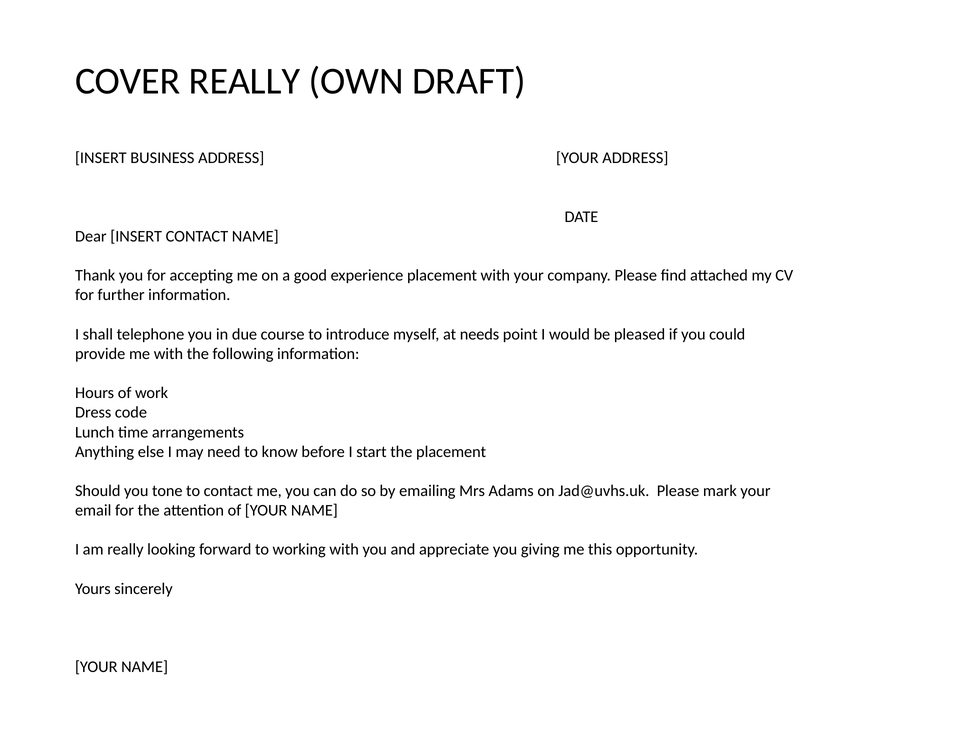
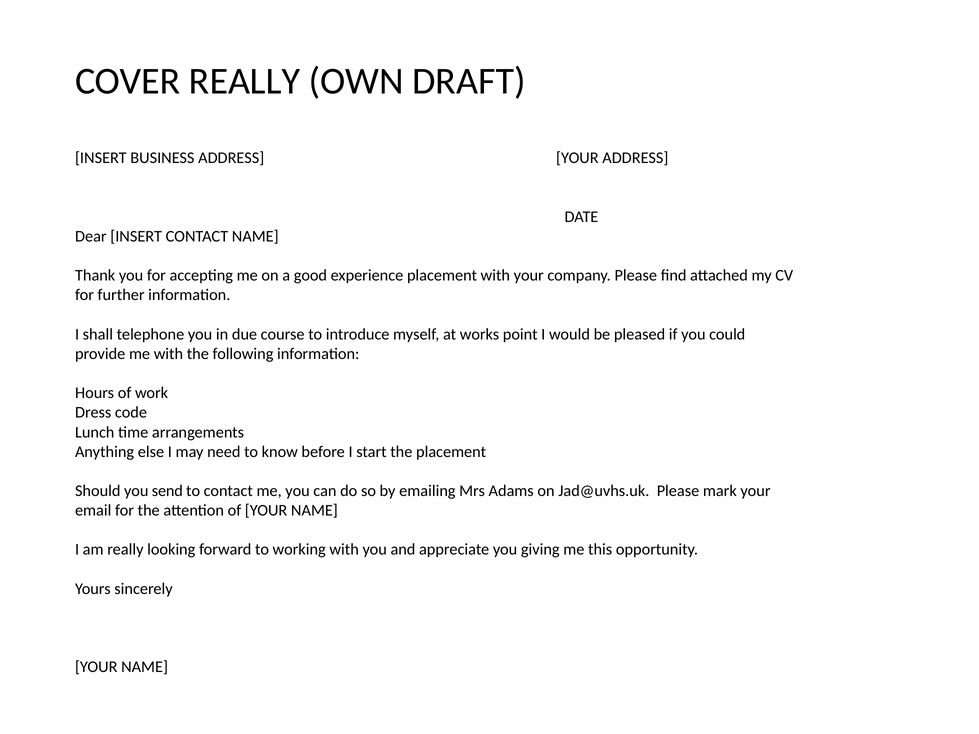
needs: needs -> works (480, 334)
tone: tone -> send (167, 491)
